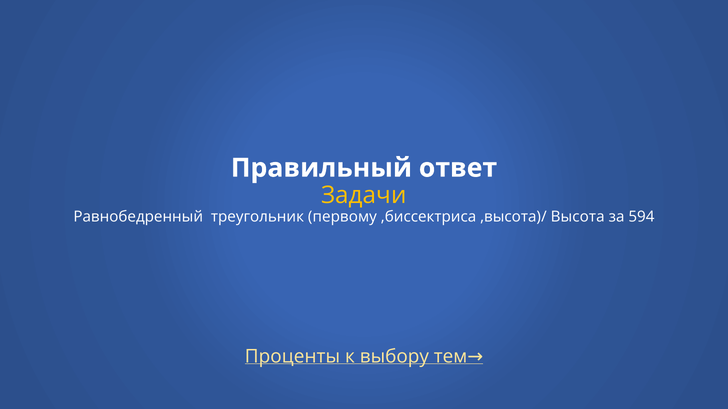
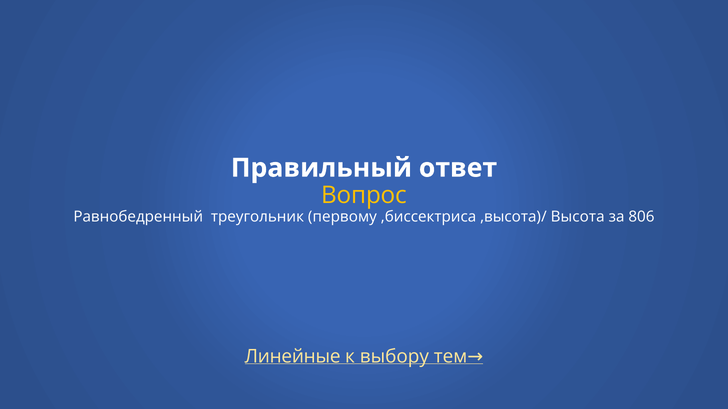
Задачи: Задачи -> Вопрос (364, 196)
594: 594 -> 806 (641, 217)
Проценты: Проценты -> Линейные (293, 357)
